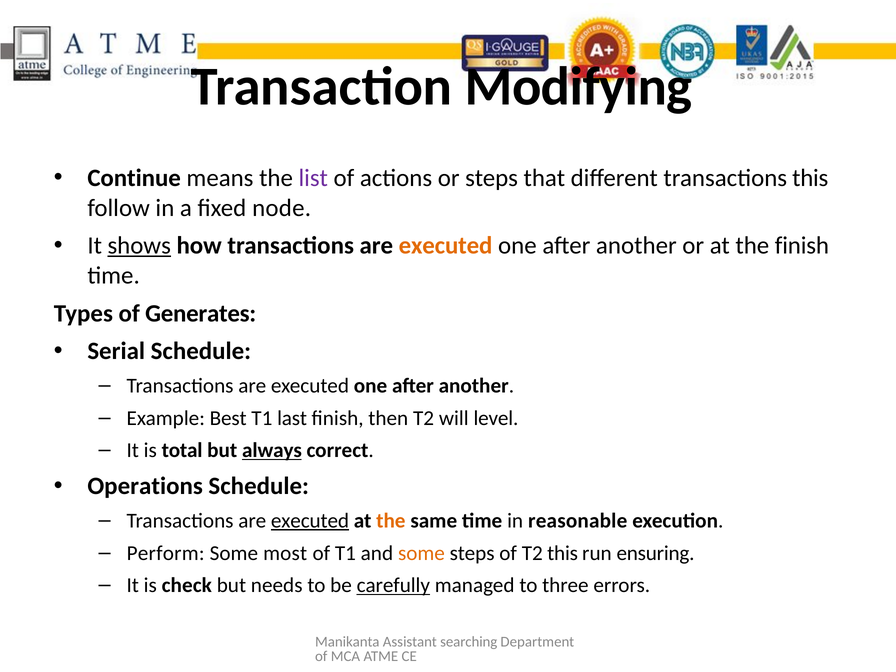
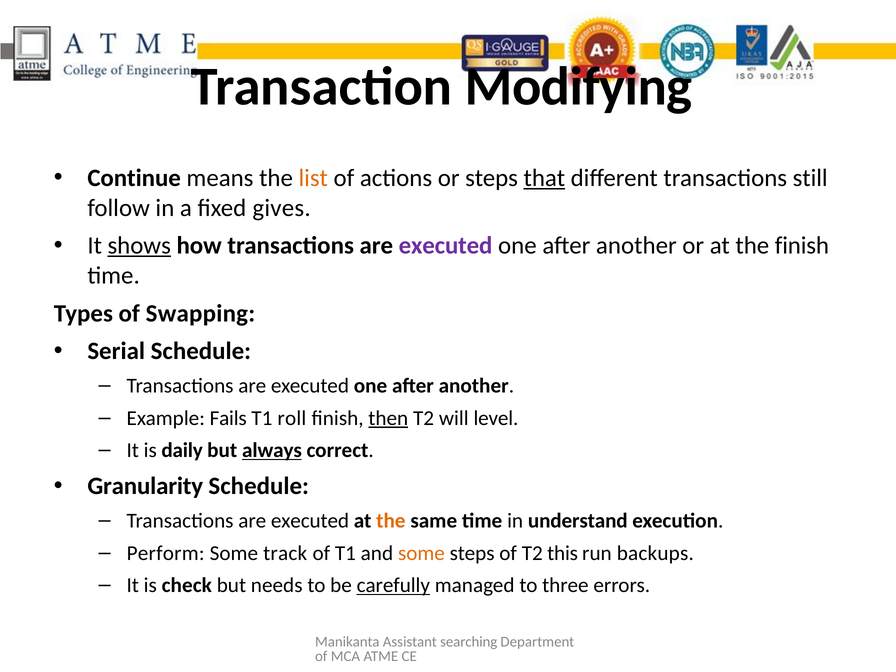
list colour: purple -> orange (313, 178)
that underline: none -> present (544, 178)
transactions this: this -> still (810, 178)
node: node -> gives (282, 208)
executed colour: orange -> purple (446, 246)
Generates: Generates -> Swapping (200, 313)
Best: Best -> Fails (228, 418)
last: last -> roll (292, 418)
then underline: none -> present (388, 418)
total: total -> daily (182, 450)
Operations: Operations -> Granularity (145, 486)
executed underline: present -> none (310, 521)
reasonable: reasonable -> understand (578, 521)
most: most -> track (285, 553)
ensuring: ensuring -> backups (655, 553)
